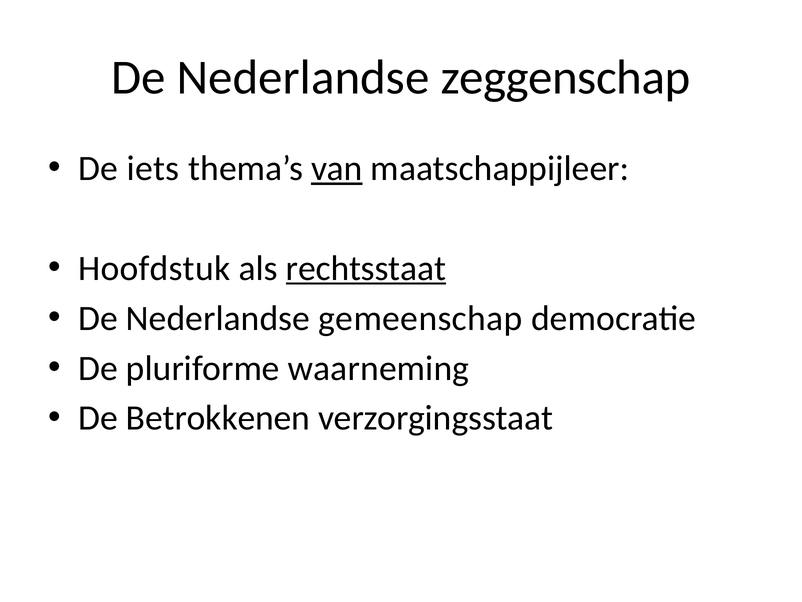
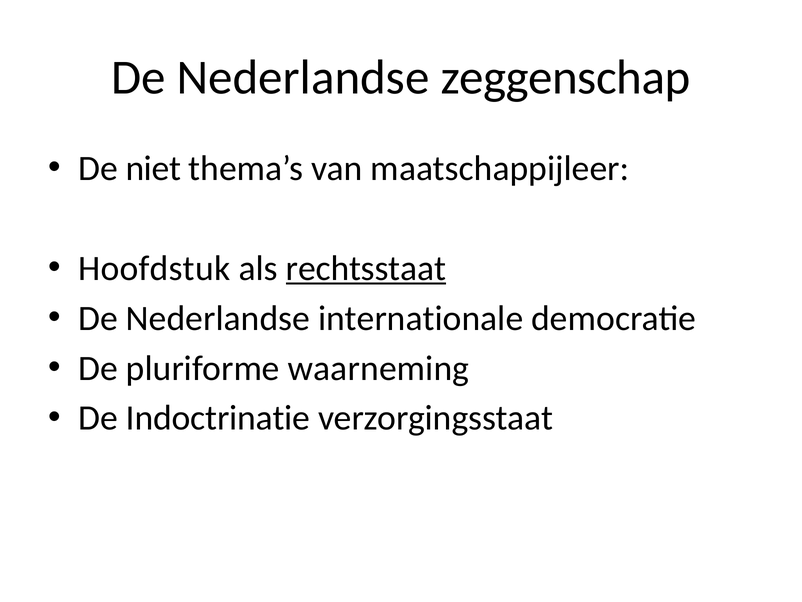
iets: iets -> niet (153, 168)
van underline: present -> none (337, 168)
gemeenschap: gemeenschap -> internationale (421, 318)
Betrokkenen: Betrokkenen -> Indoctrinatie (218, 418)
